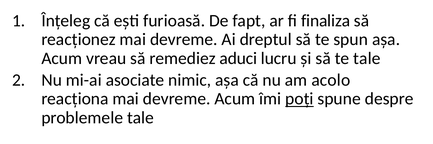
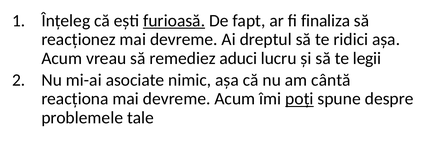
furioasă underline: none -> present (174, 21)
spun: spun -> ridici (351, 40)
te tale: tale -> legii (367, 59)
acolo: acolo -> cântă (331, 80)
